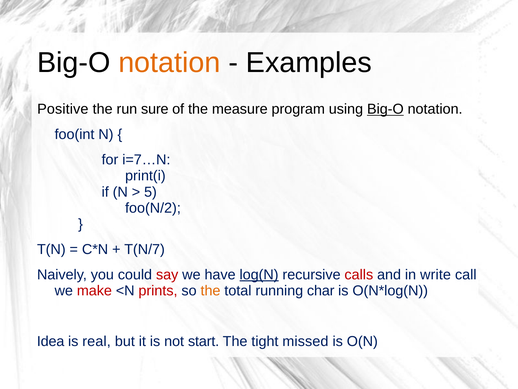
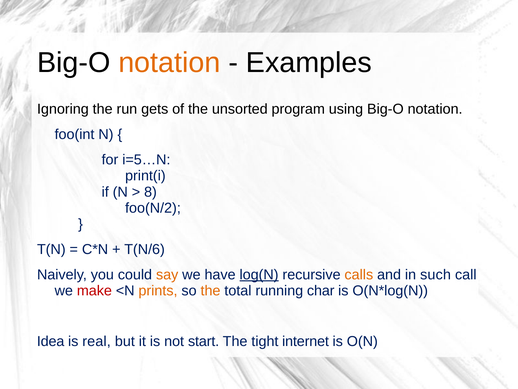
Positive: Positive -> Ignoring (63, 109)
sure: sure -> gets (155, 109)
measure: measure -> unsorted (240, 109)
Big-O underline: present -> none (385, 109)
i=7…N: i=7…N -> i=5…N (146, 160)
5: 5 -> 8 (150, 192)
T(N/7: T(N/7 -> T(N/6 (145, 249)
say colour: red -> orange (167, 274)
calls colour: red -> orange (359, 274)
write: write -> such (436, 274)
prints colour: red -> orange (158, 290)
missed: missed -> internet (306, 341)
